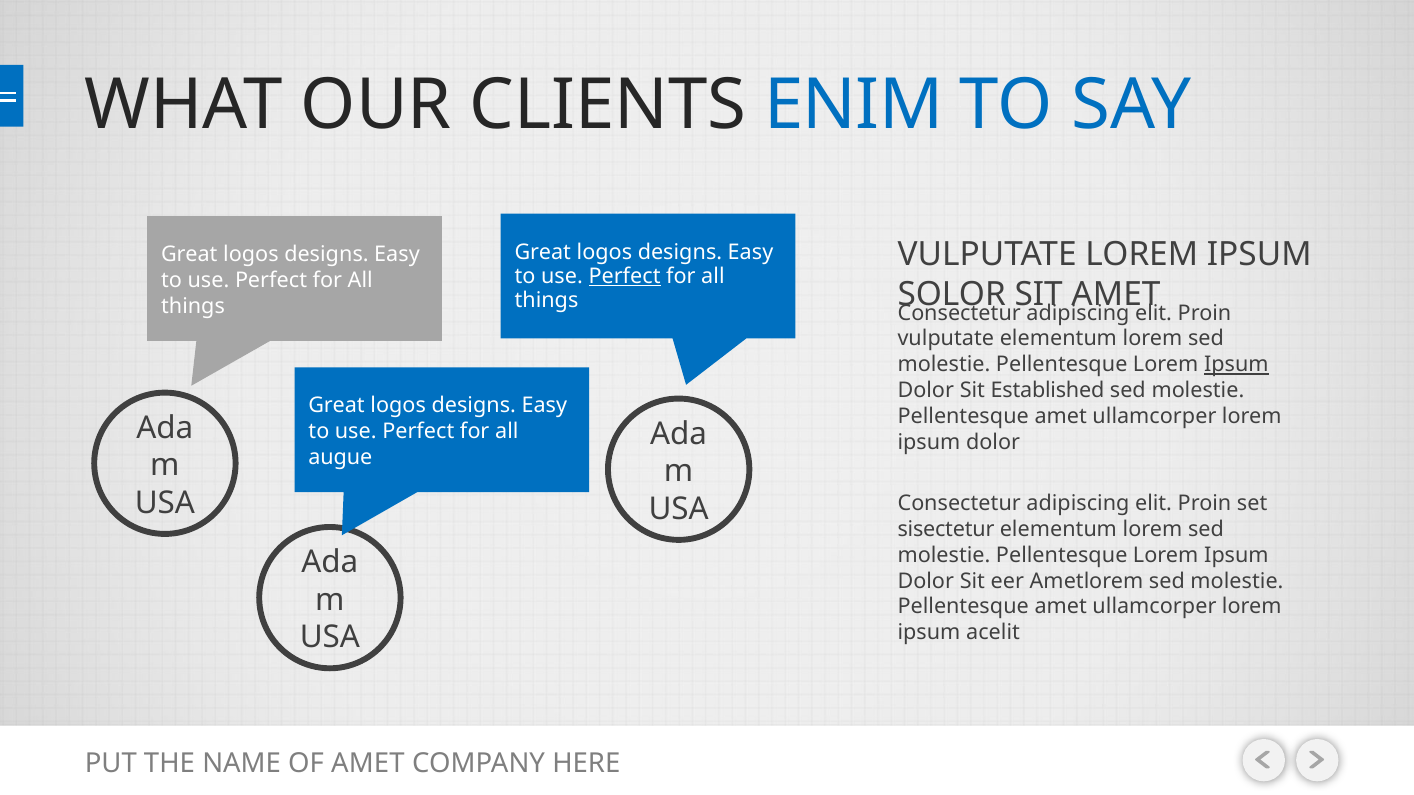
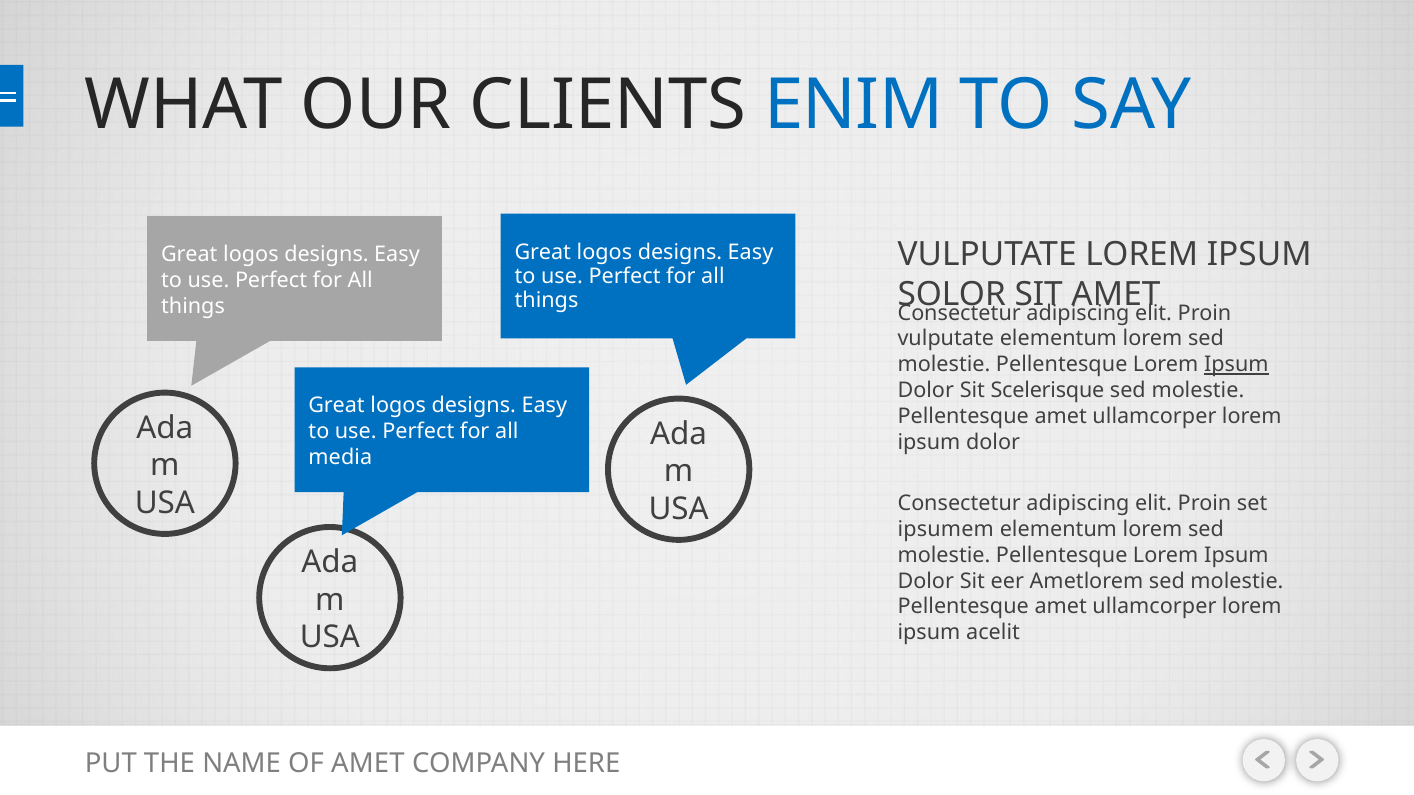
Perfect underline: present -> none (625, 277)
Established: Established -> Scelerisque (1047, 391)
augue: augue -> media (340, 457)
sisectetur: sisectetur -> ipsumem (946, 529)
